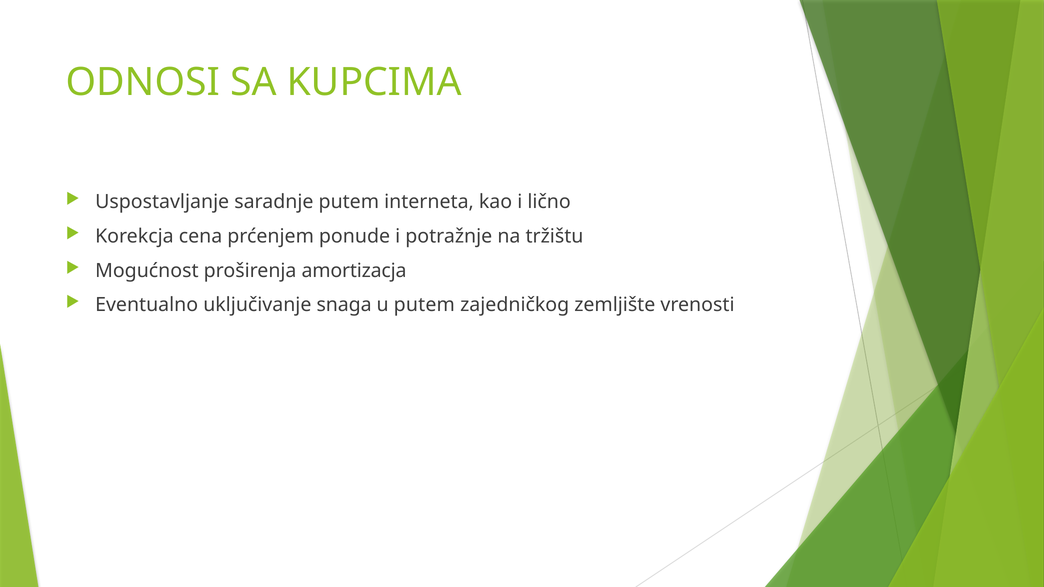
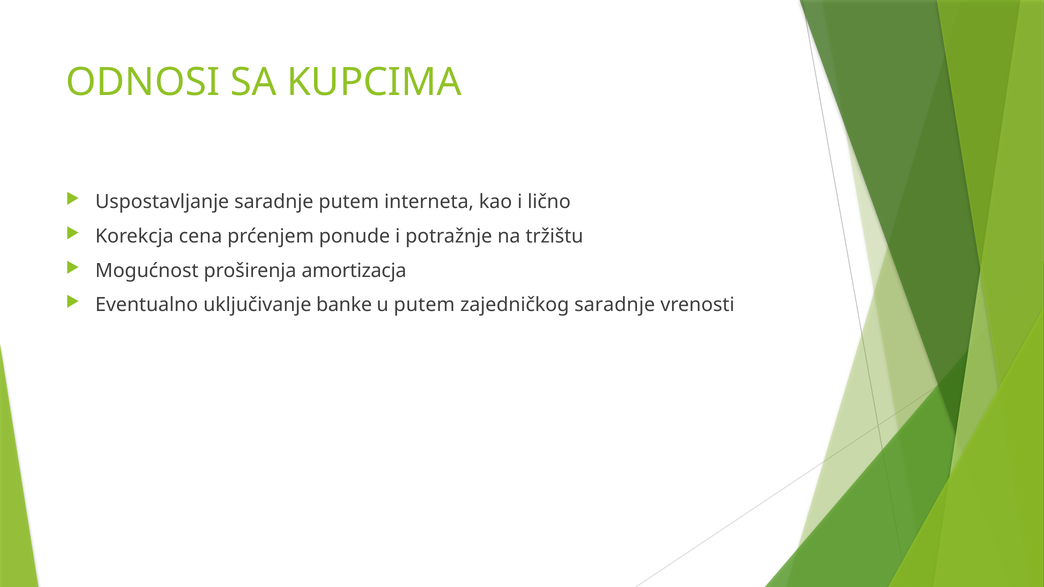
snaga: snaga -> banke (344, 305)
zajedničkog zemljište: zemljište -> saradnje (615, 305)
